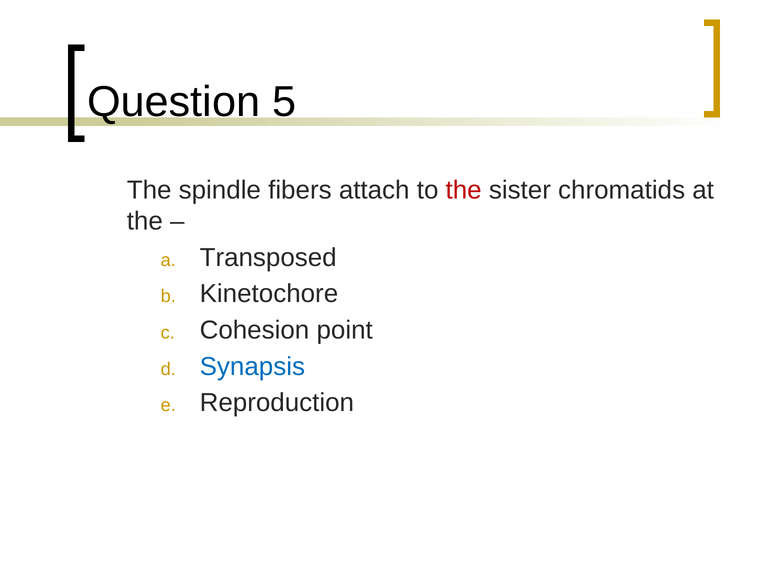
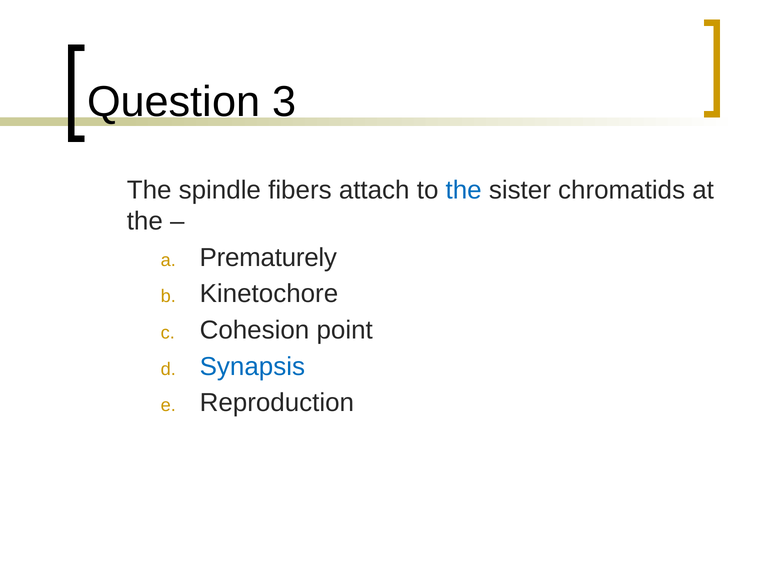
5: 5 -> 3 (284, 102)
the colour: red -> blue (464, 190)
Transposed: Transposed -> Prematurely (268, 258)
